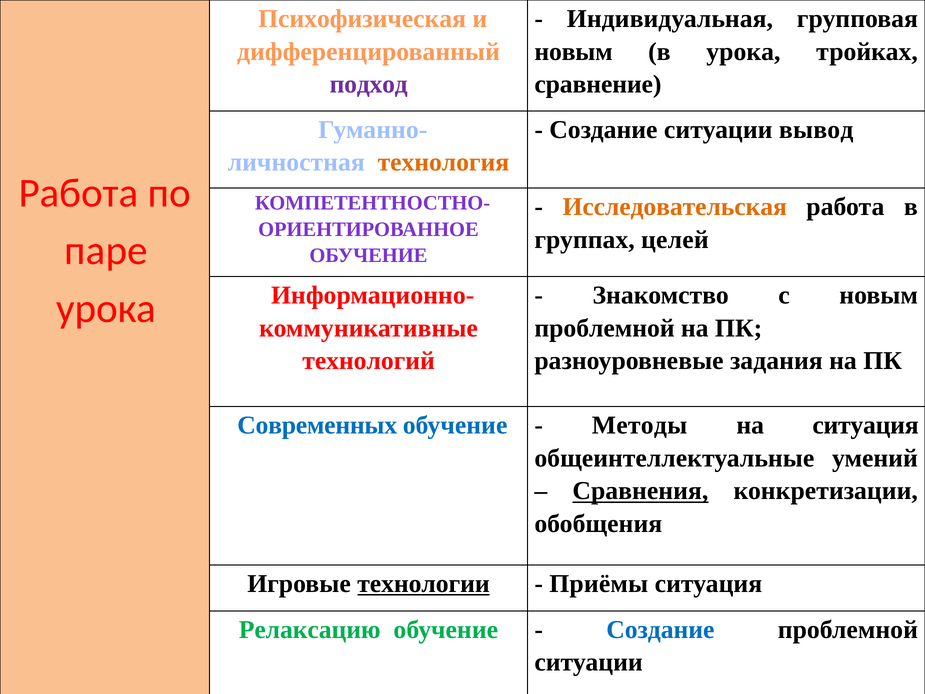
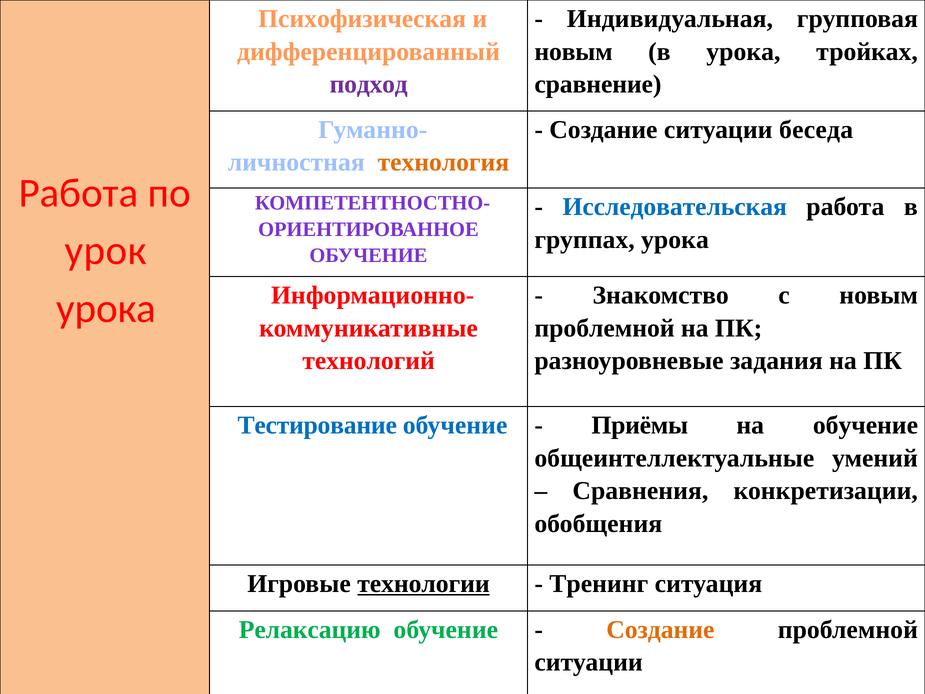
вывод: вывод -> беседа (816, 130)
Исследовательская colour: orange -> blue (675, 207)
группах целей: целей -> урока (675, 239)
паре: паре -> урок (106, 251)
Современных: Современных -> Тестирование (317, 425)
Методы: Методы -> Приёмы (640, 425)
на ситуация: ситуация -> обучение (865, 425)
Сравнения underline: present -> none (640, 491)
Приёмы: Приёмы -> Тренинг (599, 583)
Создание colour: blue -> orange (660, 629)
